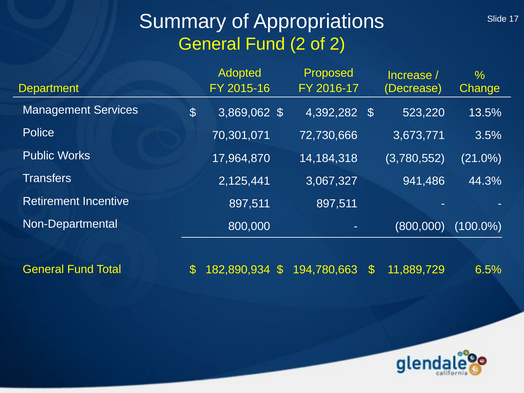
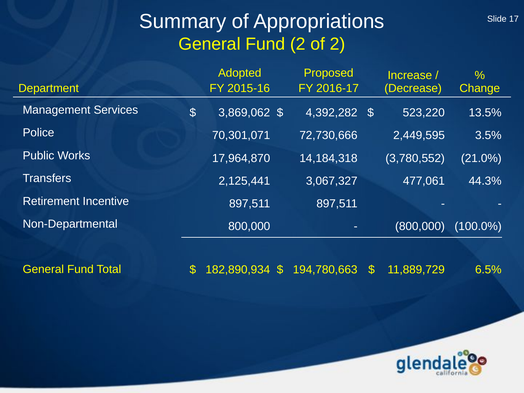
3,673,771: 3,673,771 -> 2,449,595 (419, 135)
941,486: 941,486 -> 477,061 (424, 181)
